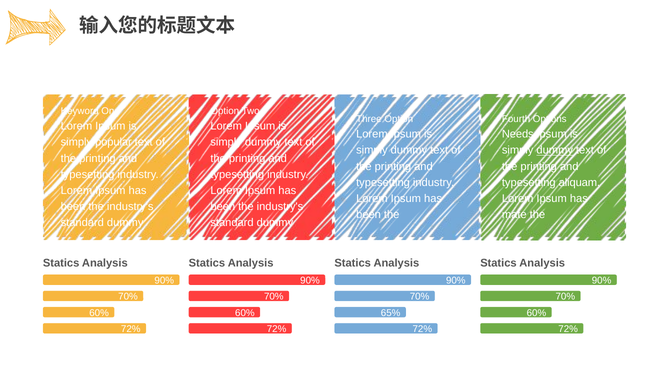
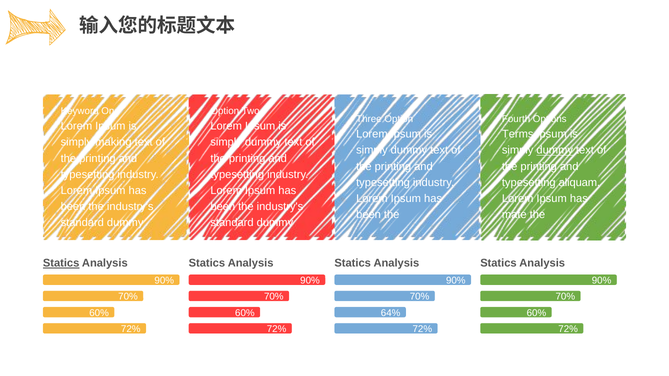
Needs: Needs -> Terms (518, 134)
popular: popular -> making (113, 142)
Statics underline: none -> present (61, 263)
65%: 65% -> 64% (391, 313)
